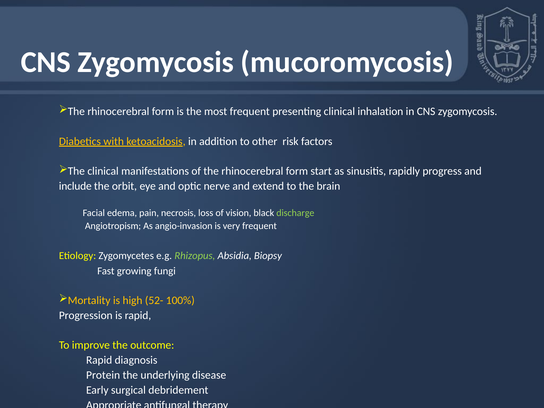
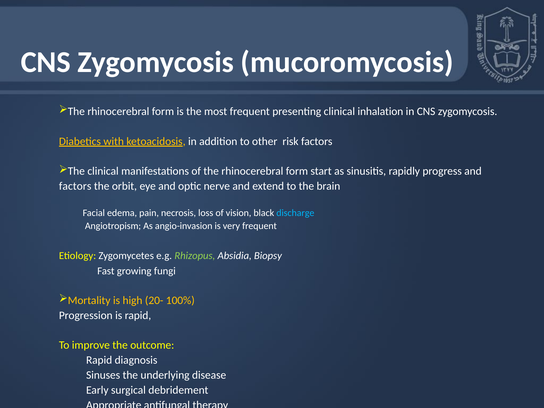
include: include -> factors (75, 186)
discharge colour: light green -> light blue (295, 213)
52-: 52- -> 20- (154, 300)
Protein: Protein -> Sinuses (103, 375)
